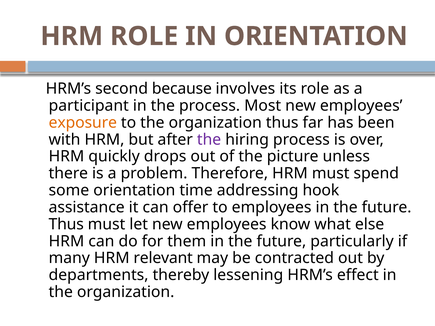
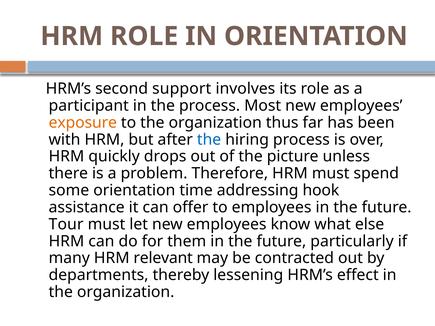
because: because -> support (182, 89)
the colour: purple -> blue (209, 140)
Thus: Thus -> Tour (66, 224)
